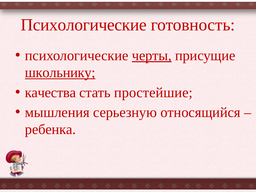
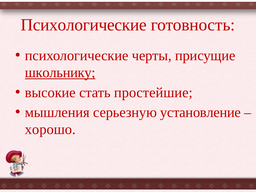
черты underline: present -> none (152, 56)
качества: качества -> высокие (50, 93)
относящийся: относящийся -> установление (201, 112)
ребенка: ребенка -> хорошо (50, 129)
